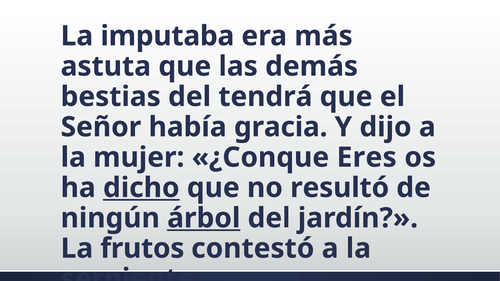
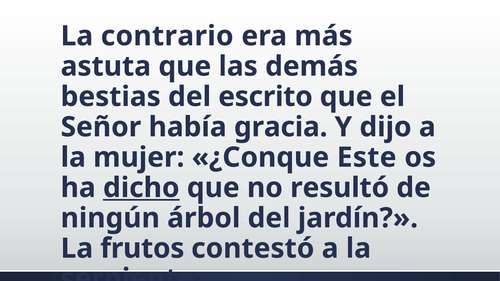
imputaba: imputaba -> contrario (167, 36)
tendrá: tendrá -> escrito (265, 97)
Eres: Eres -> Este (367, 158)
árbol underline: present -> none (204, 218)
